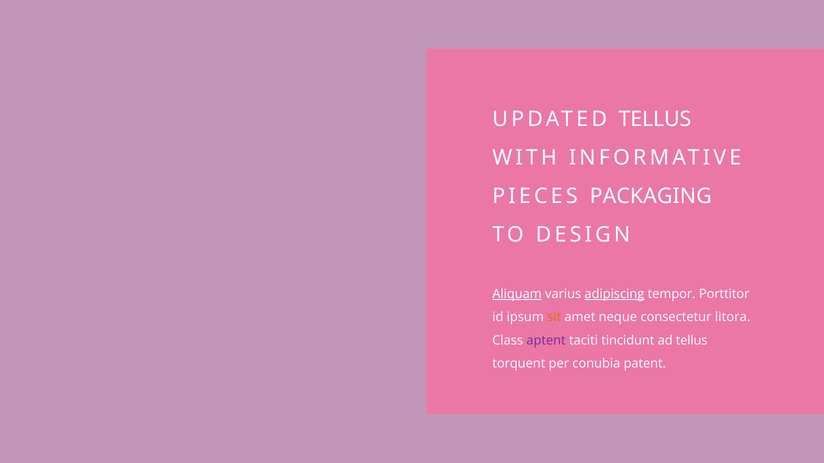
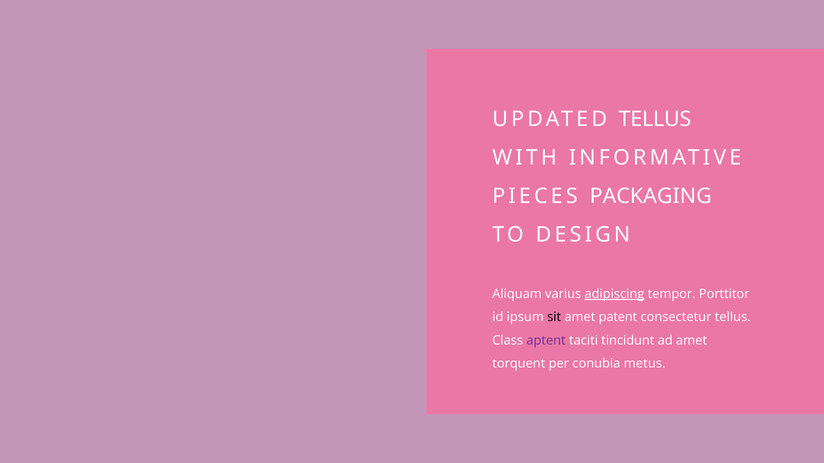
Aliquam underline: present -> none (517, 294)
sit colour: orange -> black (554, 318)
neque: neque -> patent (618, 318)
consectetur litora: litora -> tellus (733, 318)
ad tellus: tellus -> amet (692, 341)
patent: patent -> metus (645, 364)
